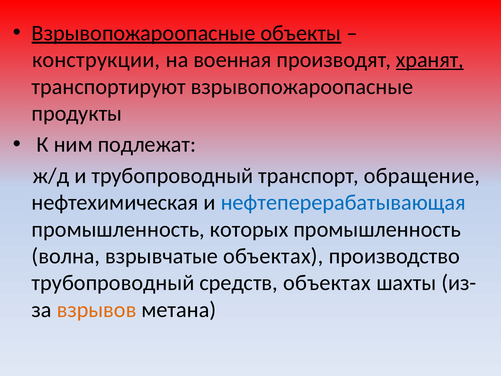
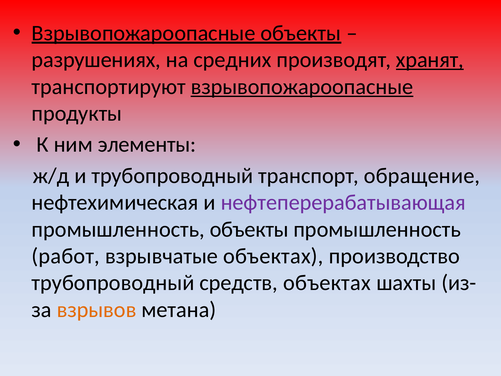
конструкции: конструкции -> разрушениях (96, 60)
военная: военная -> средних (232, 60)
взрывопожароопасные underline: none -> present (302, 87)
подлежат: подлежат -> элементы (147, 145)
нефтеперерабатывающая colour: blue -> purple (343, 202)
промышленность которых: которых -> объекты (249, 229)
волна: волна -> работ (66, 256)
